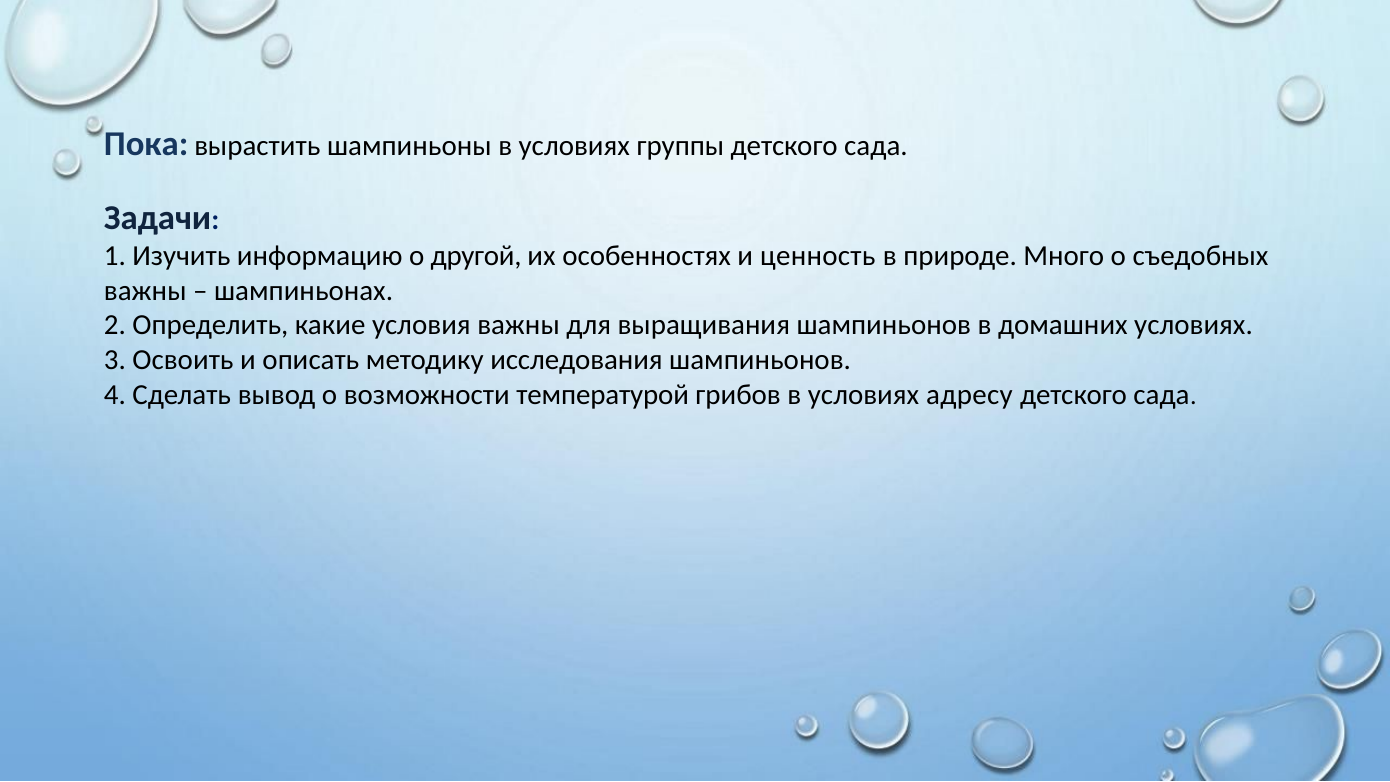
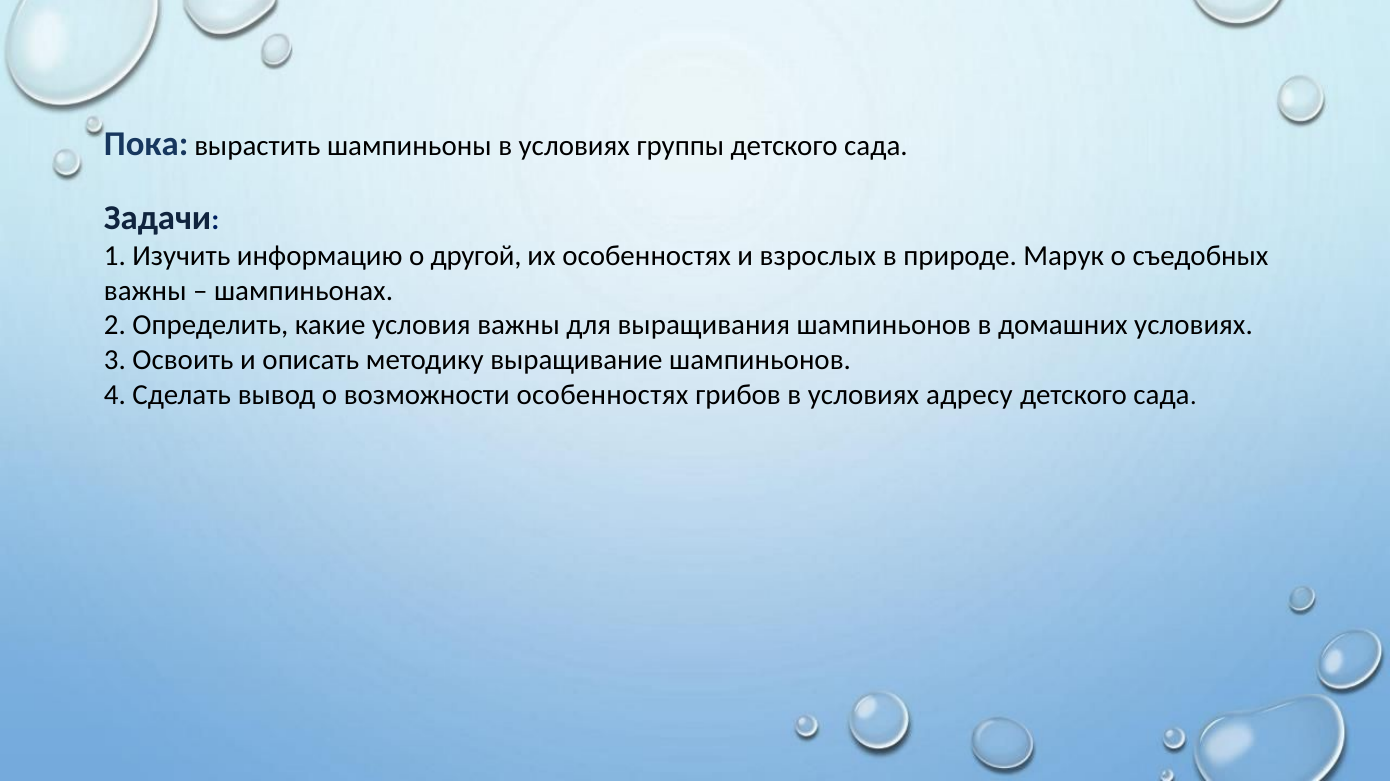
ценность: ценность -> взрослых (818, 256)
Много: Много -> Марук (1064, 256)
исследования: исследования -> выращивание (576, 360)
возможности температурой: температурой -> особенностях (602, 395)
